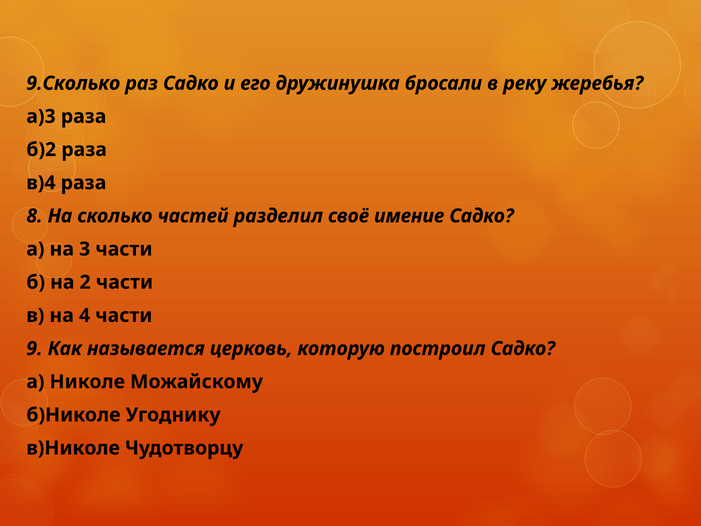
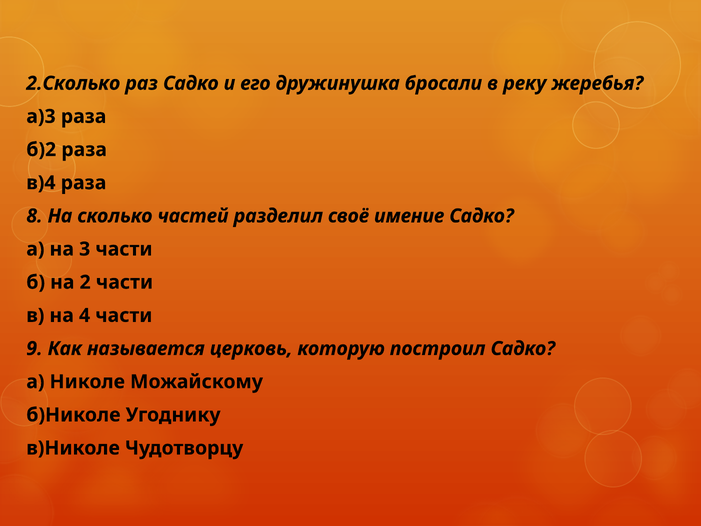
9.Сколько: 9.Сколько -> 2.Сколько (73, 83)
